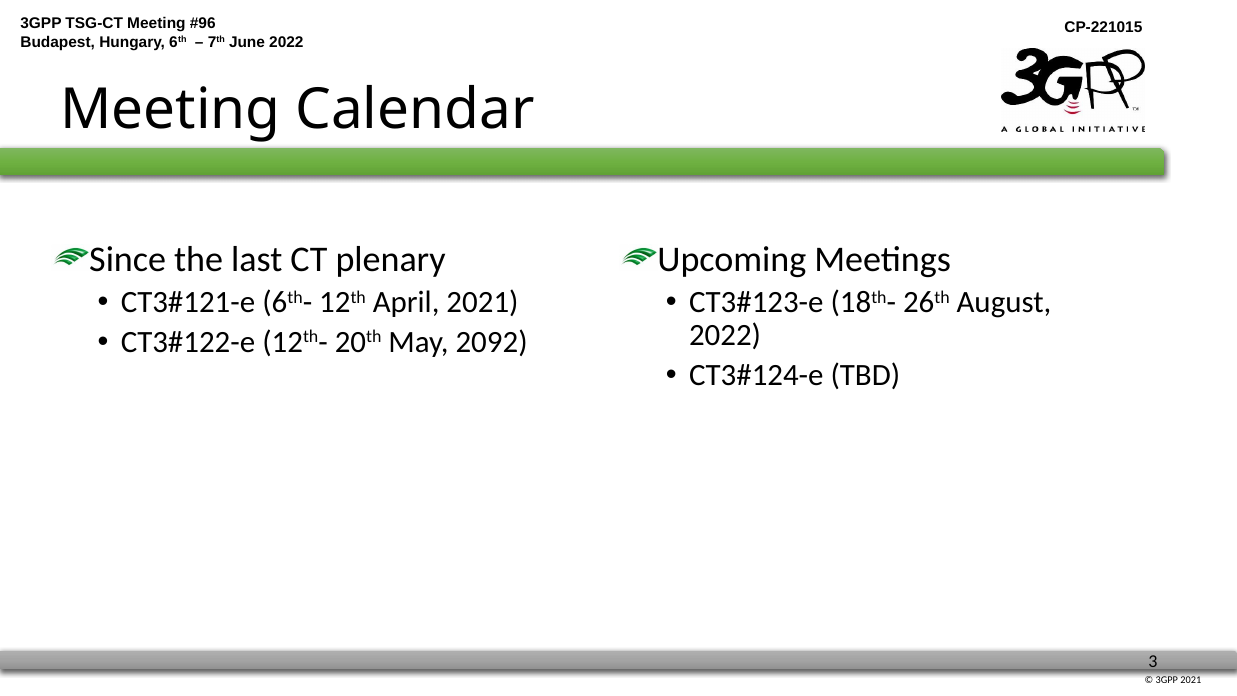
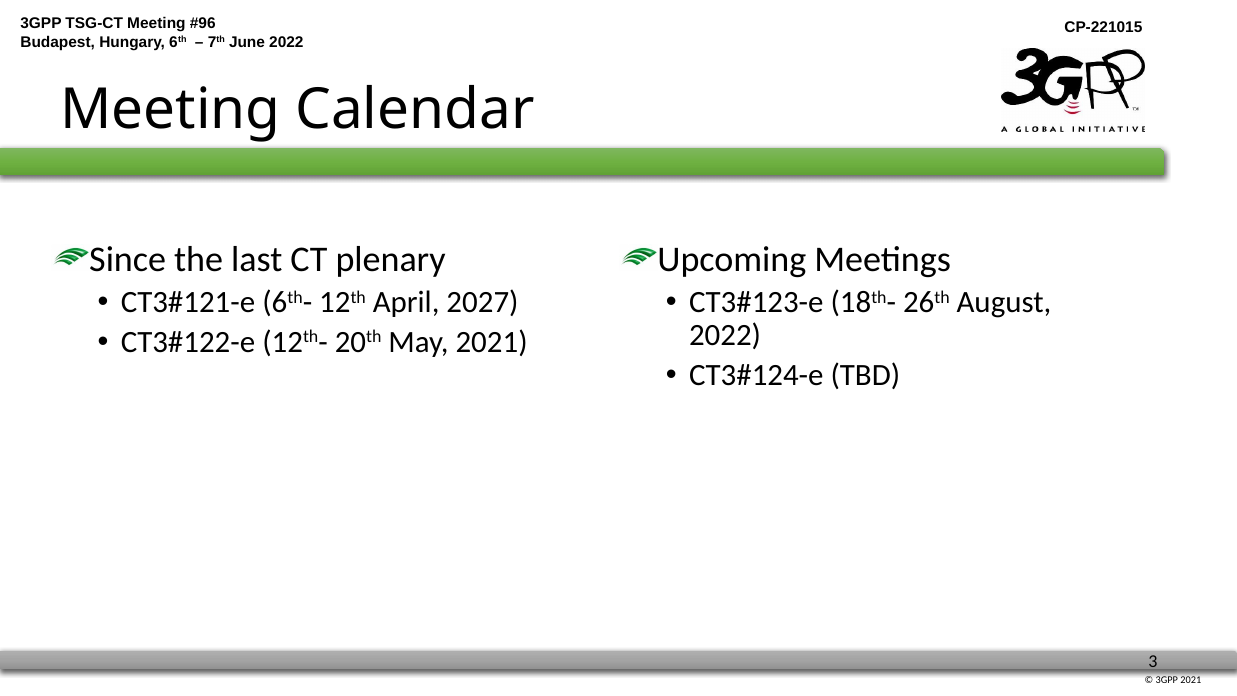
April 2021: 2021 -> 2027 (483, 302)
May 2092: 2092 -> 2021 (492, 342)
